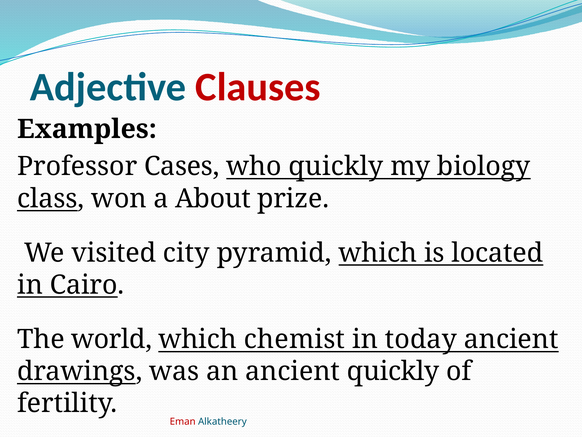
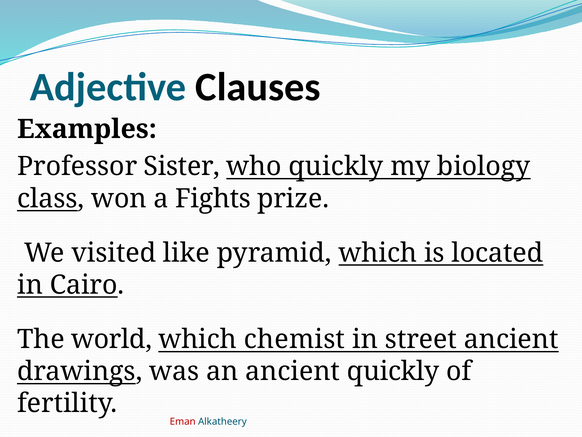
Clauses colour: red -> black (258, 87)
Cases: Cases -> Sister (182, 166)
About: About -> Fights (213, 198)
city: city -> like (186, 253)
today: today -> street (421, 339)
